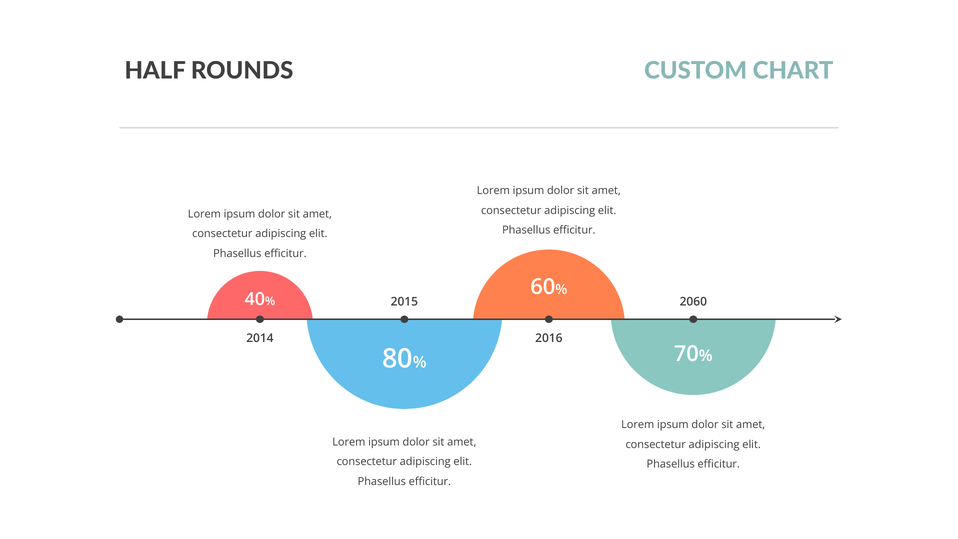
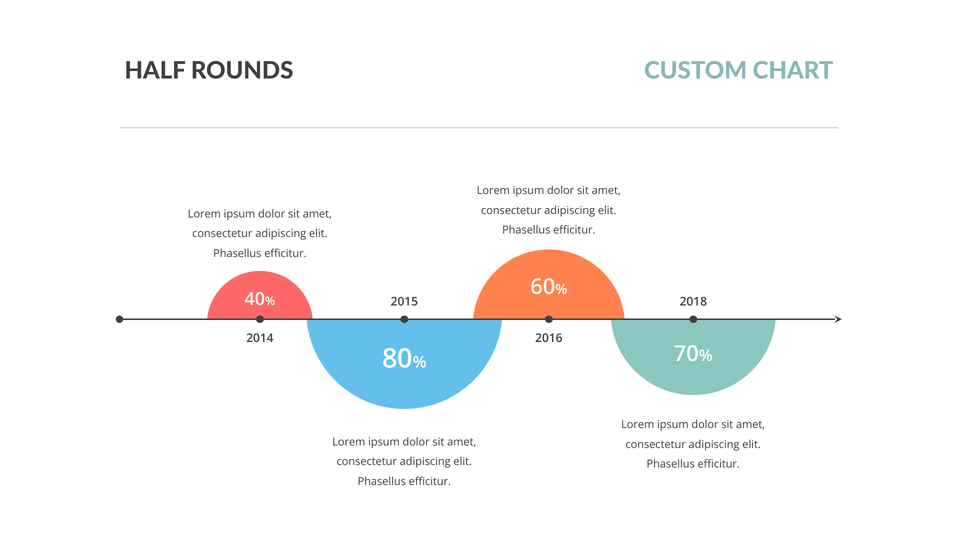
2060: 2060 -> 2018 (693, 302)
